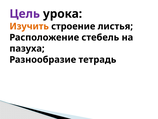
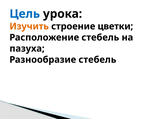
Цель colour: purple -> blue (25, 14)
листья: листья -> цветки (115, 26)
Разнообразие тетрадь: тетрадь -> стебель (97, 59)
